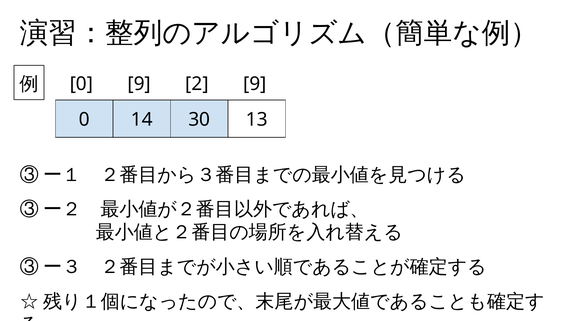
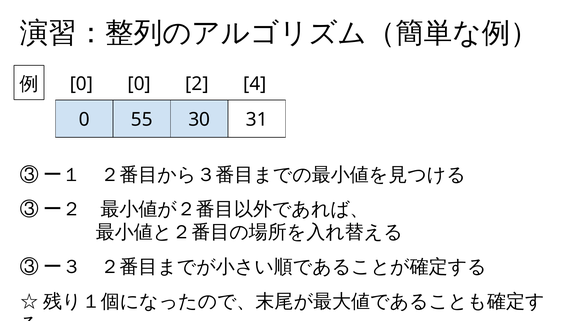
0 9: 9 -> 0 (139, 84)
2 9: 9 -> 4 (255, 84)
14: 14 -> 55 (142, 120)
13: 13 -> 31 (257, 120)
